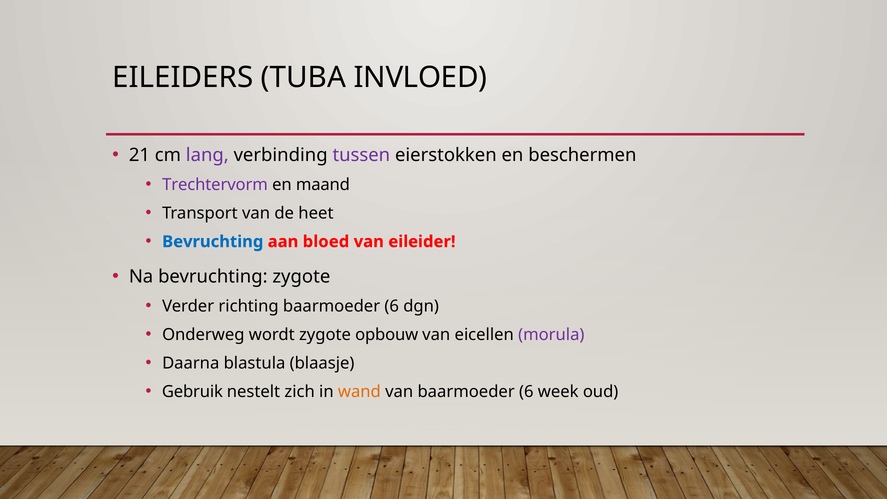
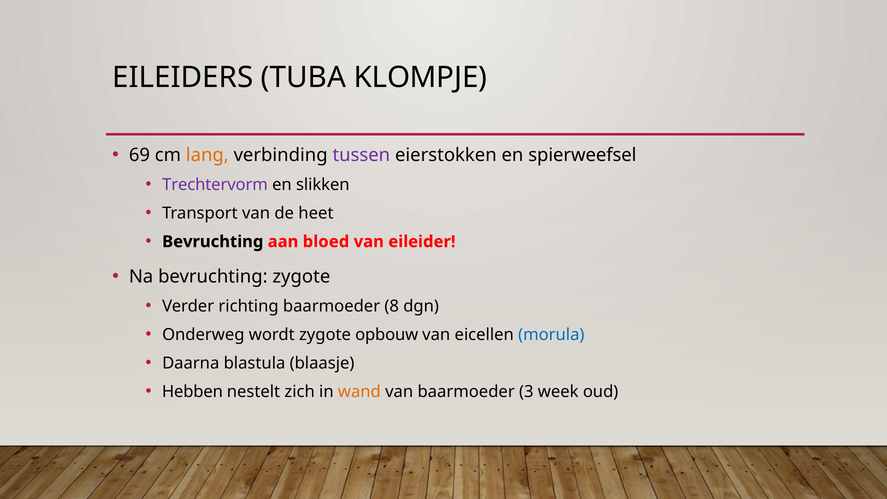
INVLOED: INVLOED -> KLOMPJE (420, 78)
21: 21 -> 69 (139, 155)
lang colour: purple -> orange (207, 155)
beschermen: beschermen -> spierweefsel (582, 155)
maand: maand -> slikken (323, 185)
Bevruchting colour: blue -> black (213, 242)
richting baarmoeder 6: 6 -> 8 (392, 306)
morula colour: purple -> blue (551, 335)
Gebruik: Gebruik -> Hebben (192, 392)
van baarmoeder 6: 6 -> 3 (526, 392)
